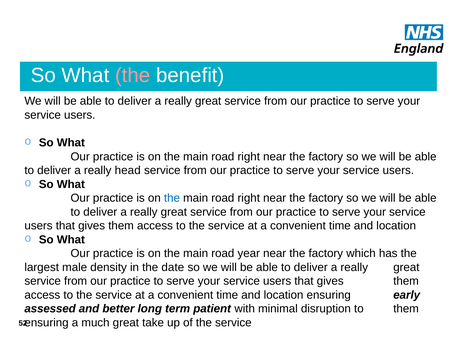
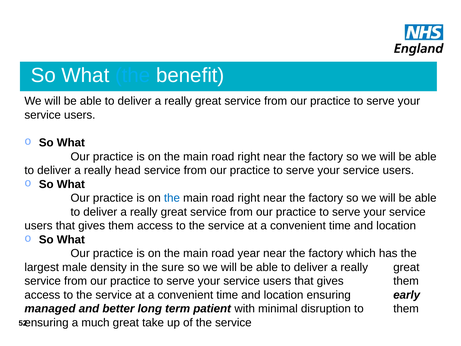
the colour: pink -> light blue (133, 75)
date: date -> sure (173, 267)
assessed: assessed -> managed (50, 309)
